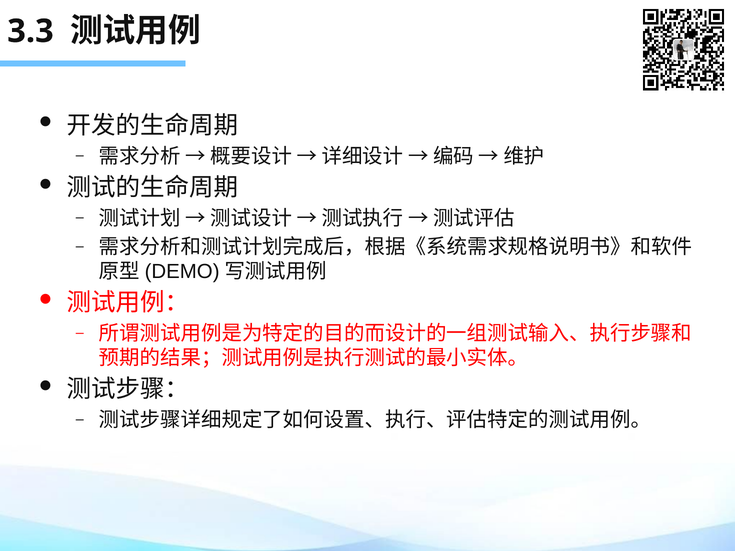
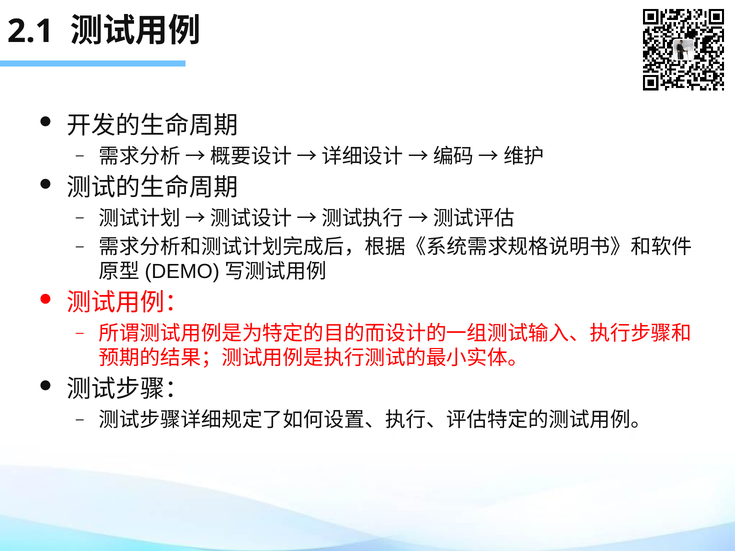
3.3: 3.3 -> 2.1 (30, 31)
